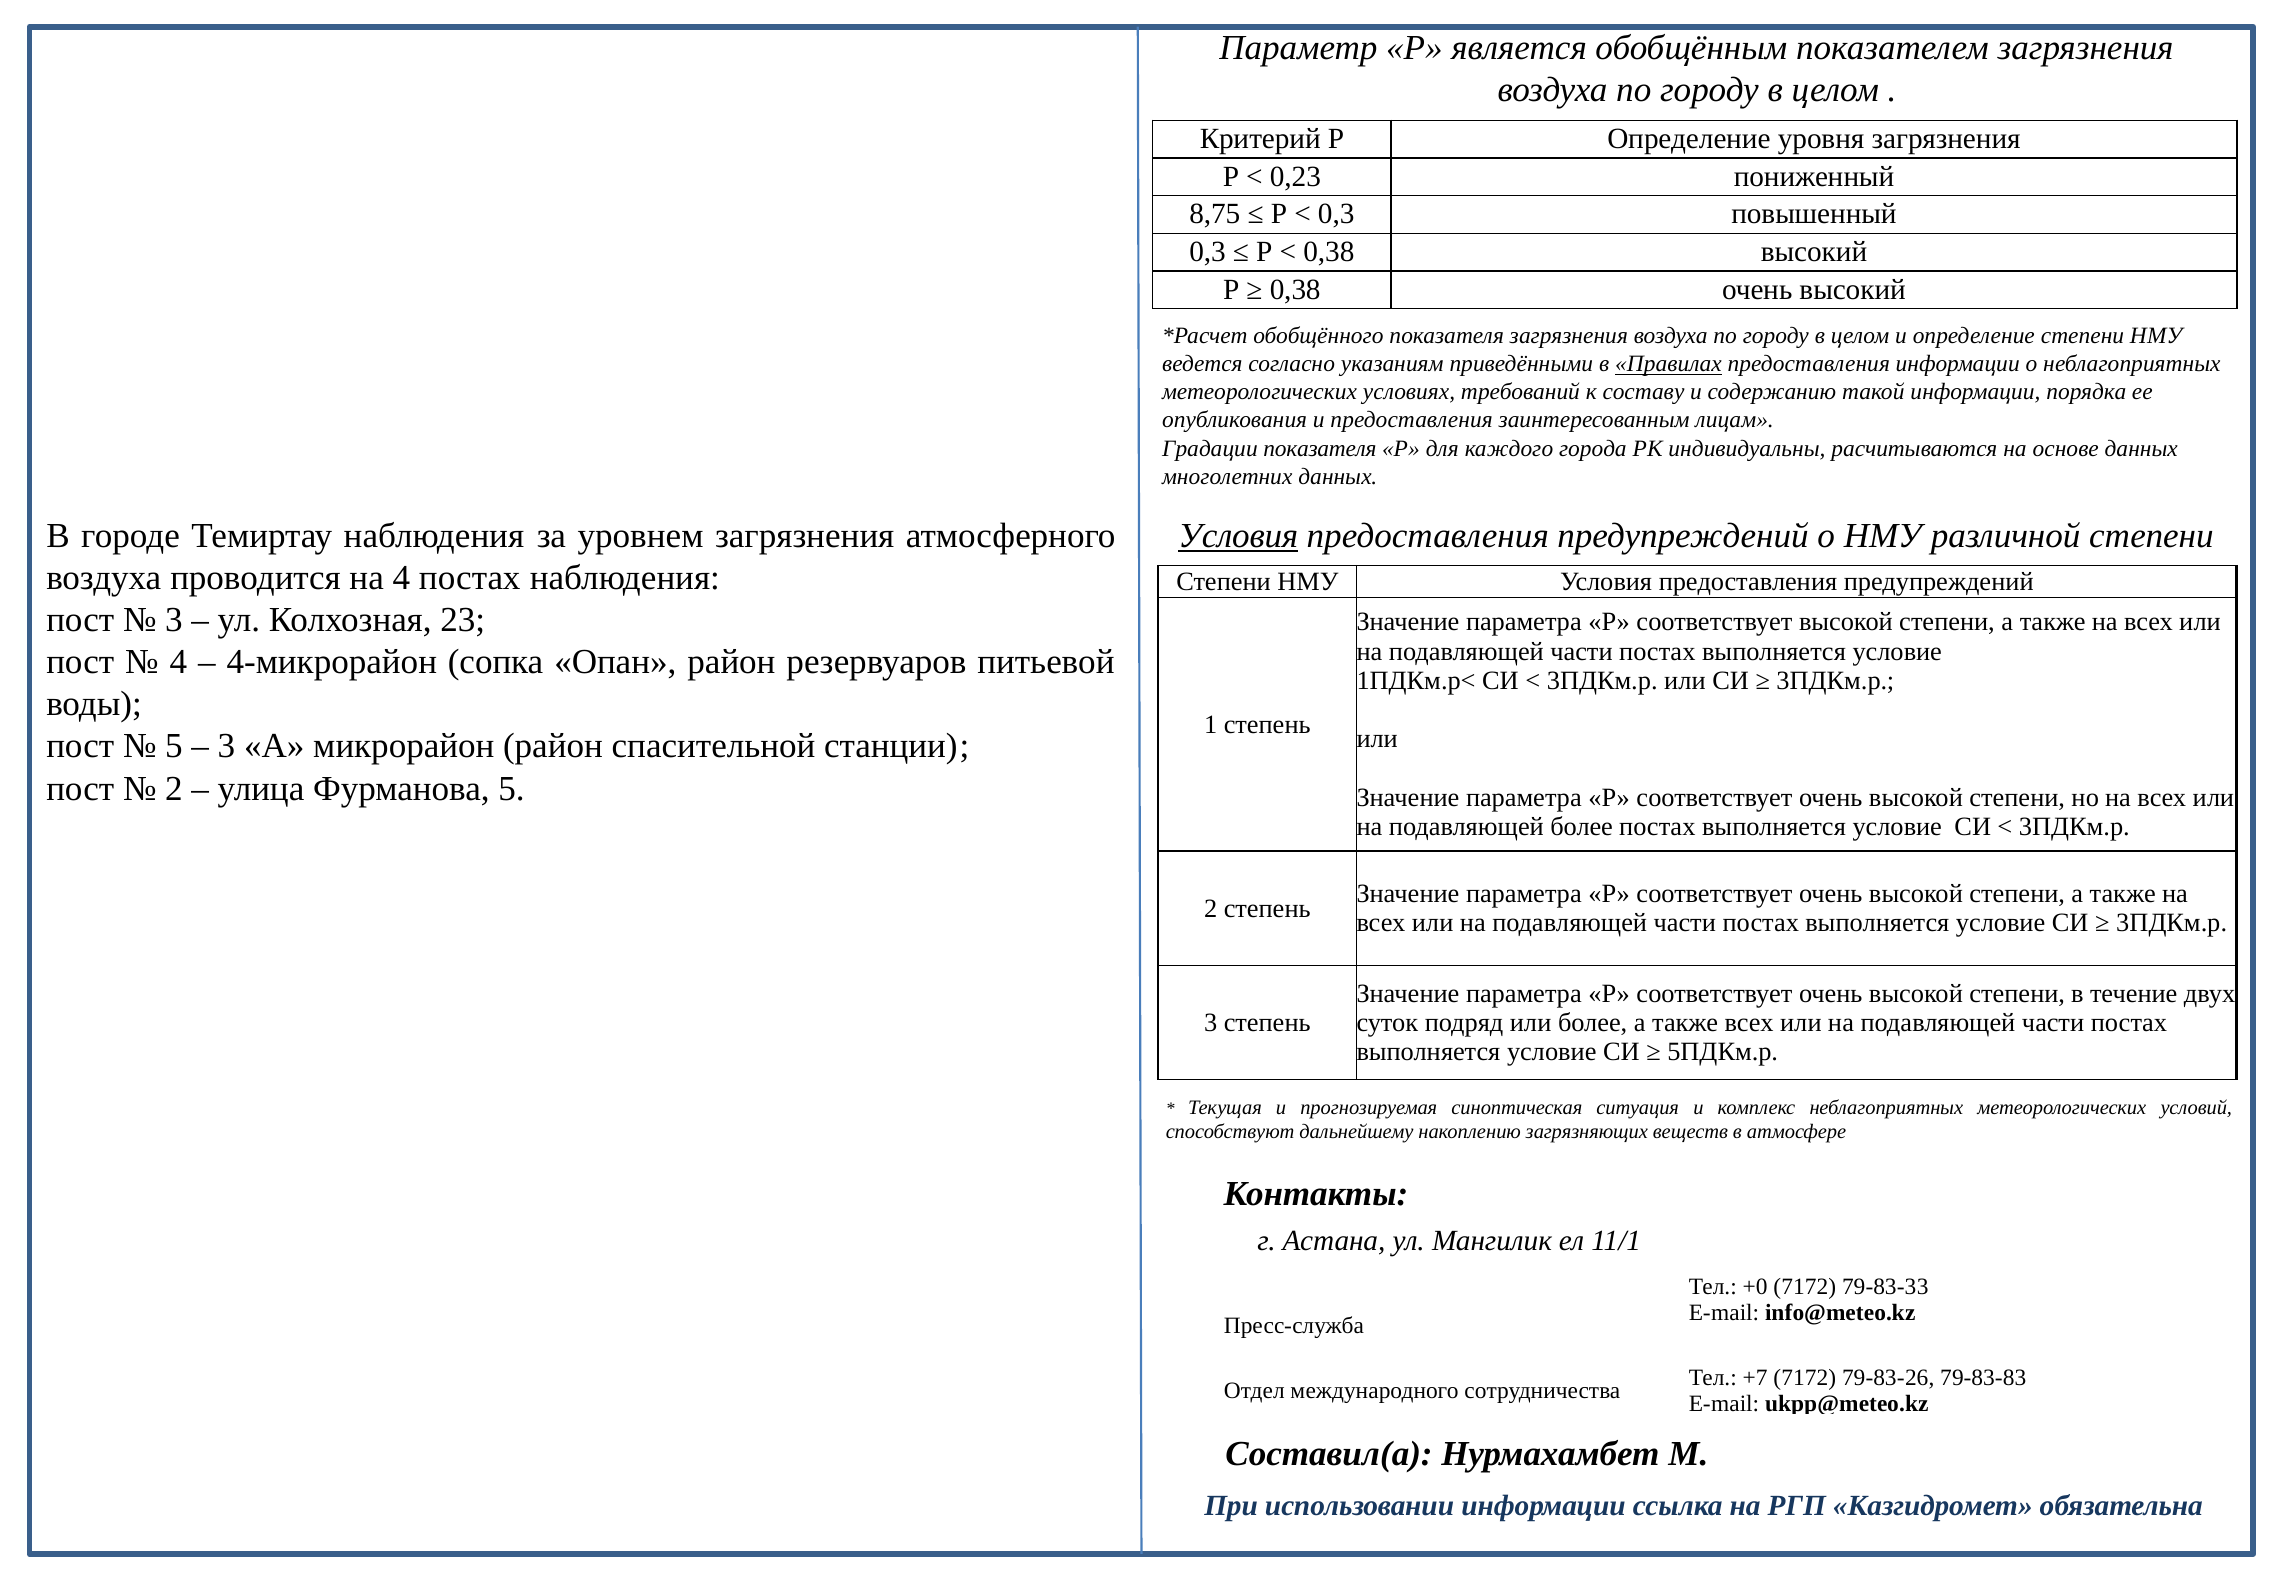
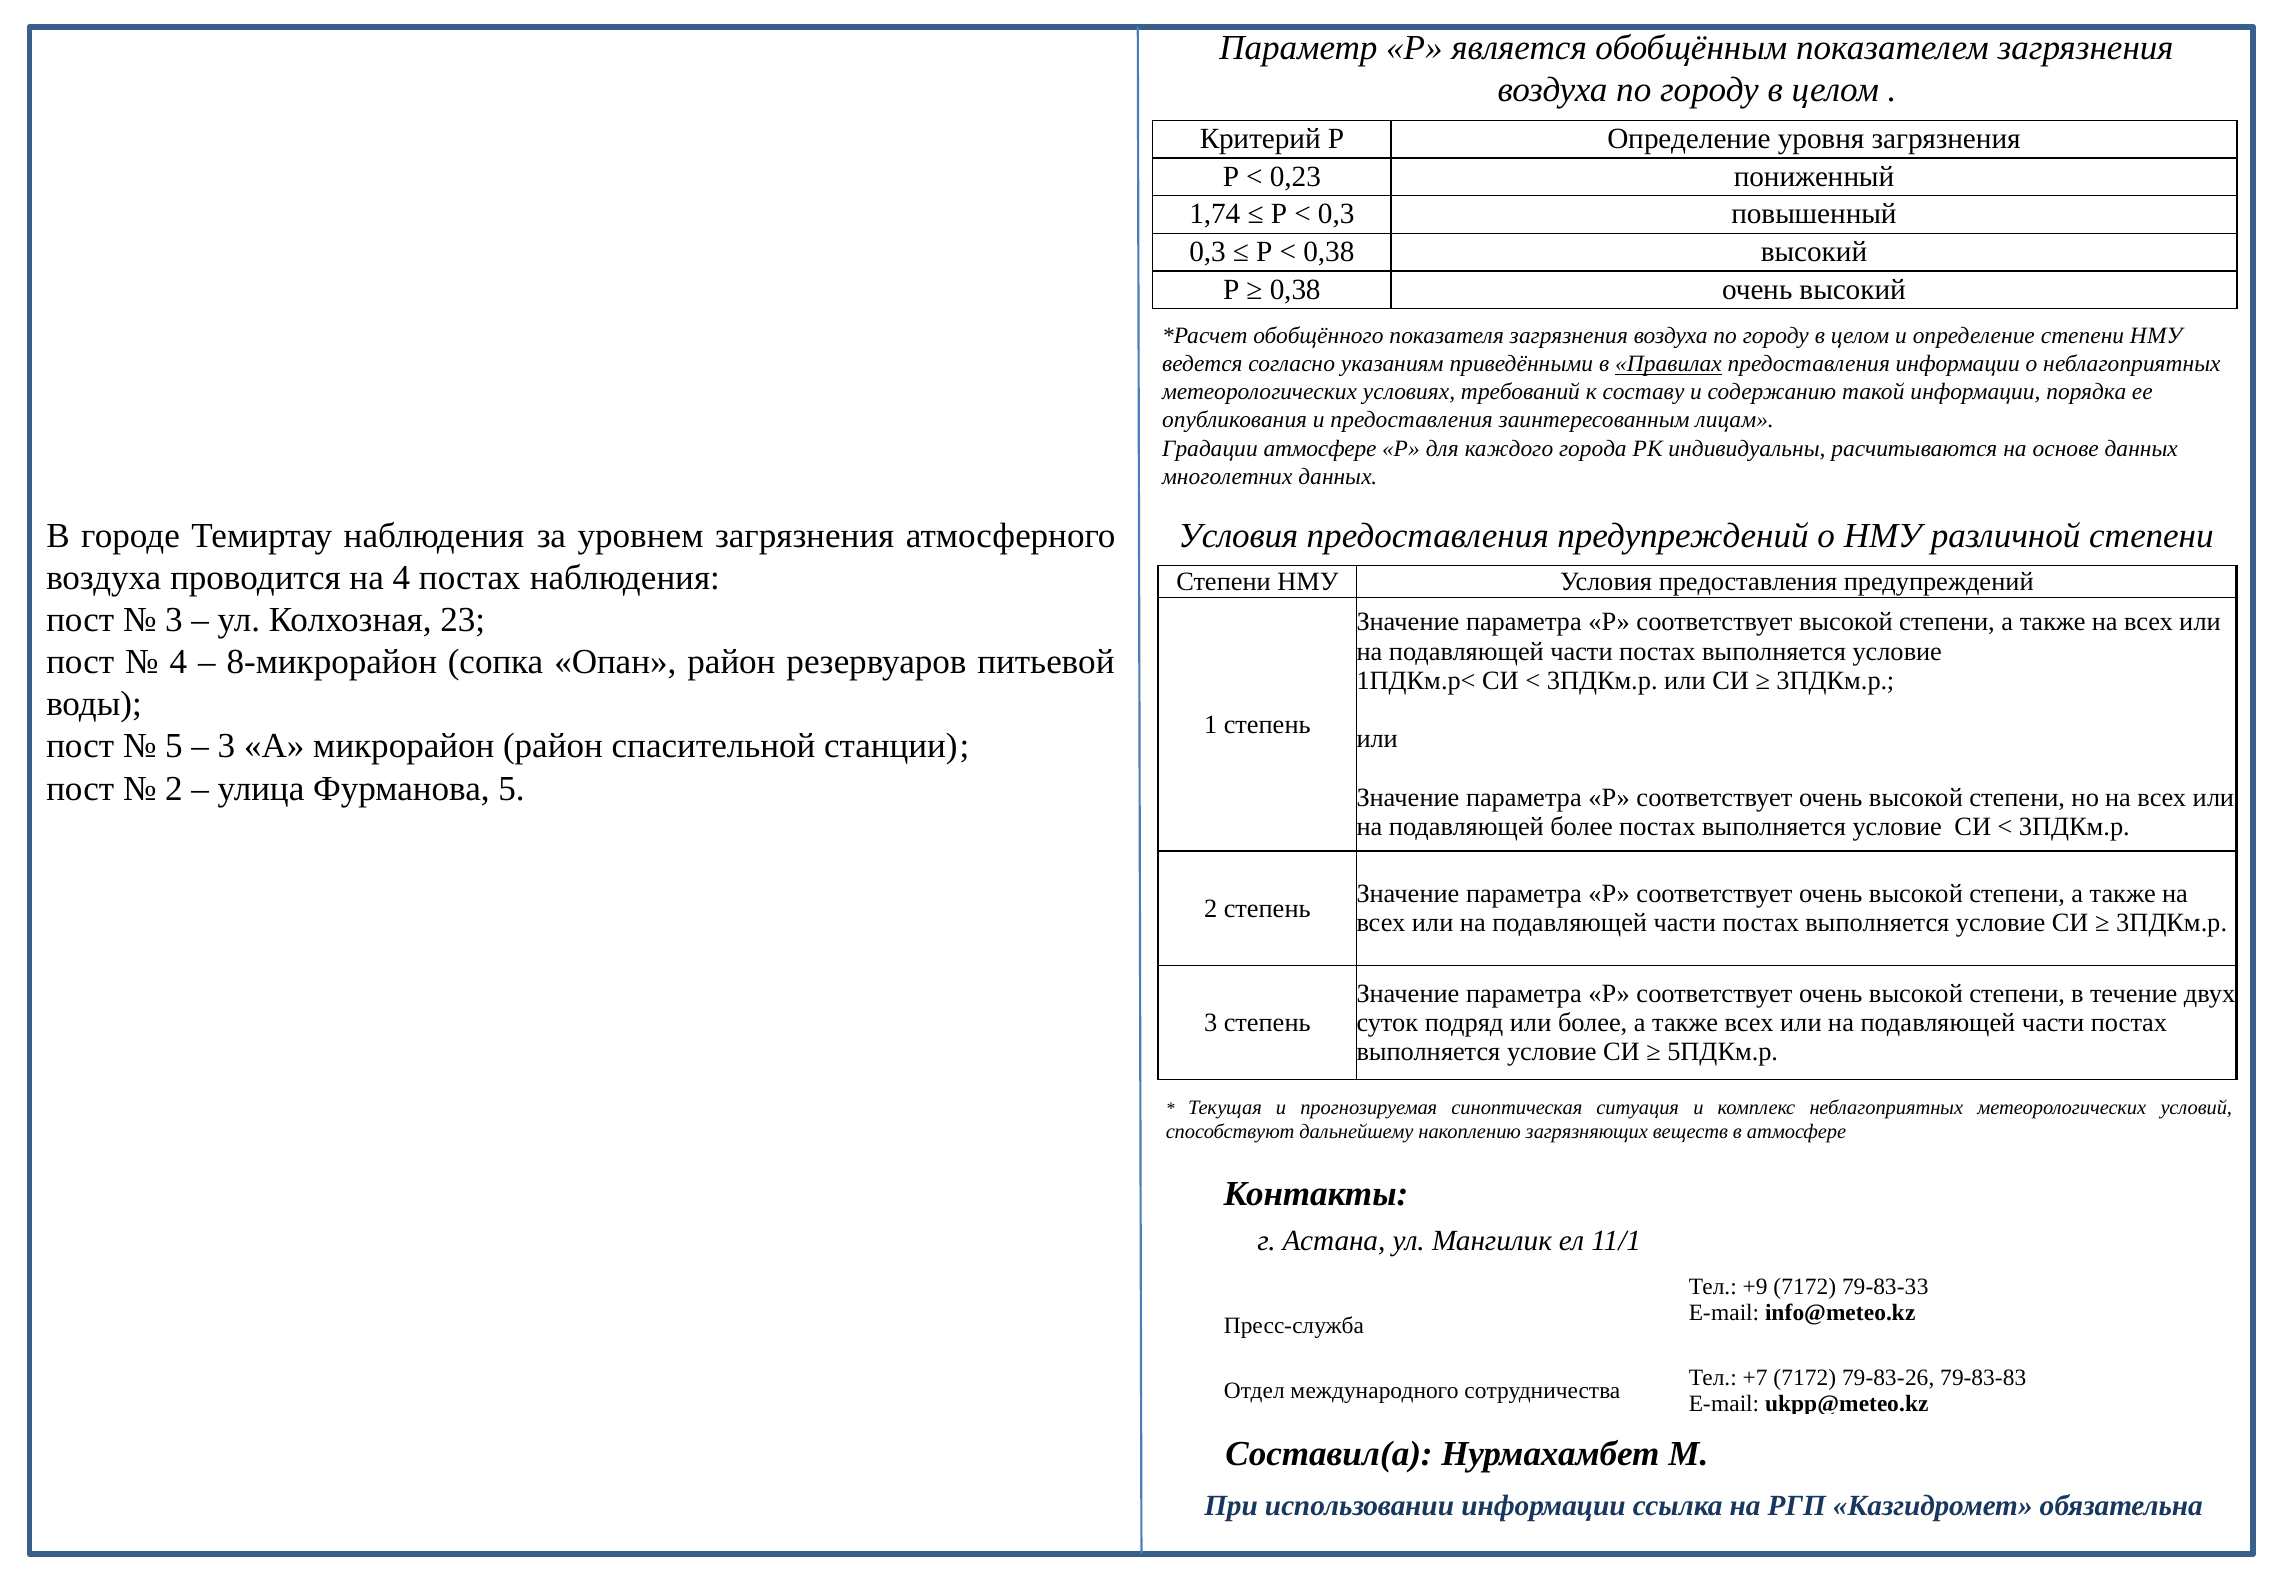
8,75: 8,75 -> 1,74 (1215, 214)
Градации показателя: показателя -> атмосфере (1320, 448)
Условия underline: present -> none (1238, 535)
4-микрорайон: 4-микрорайон -> 8-микрорайон (332, 662)
+0: +0 -> +9 (1755, 1286)
